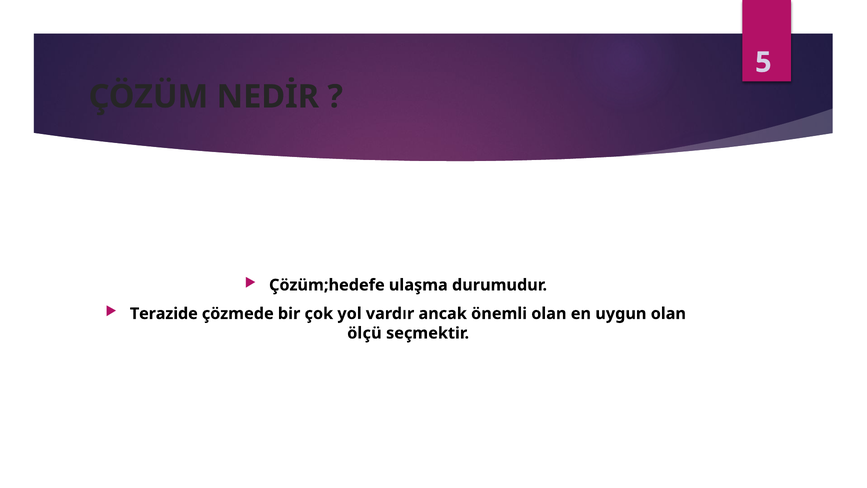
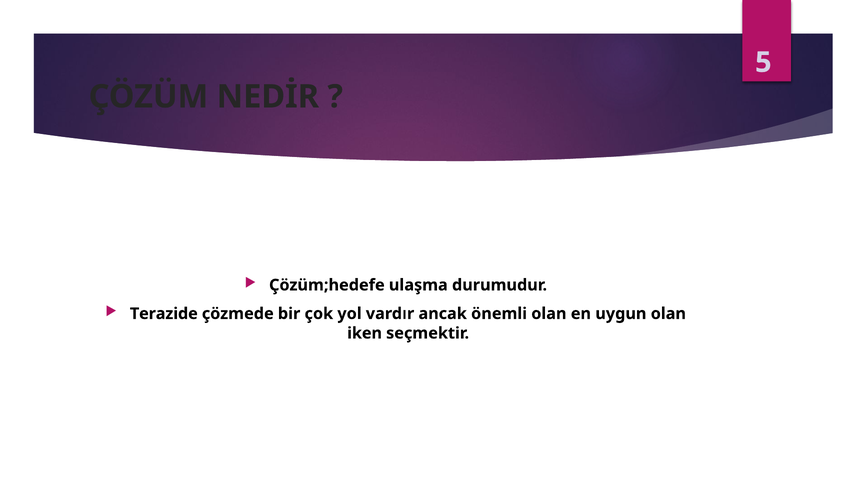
ölçü: ölçü -> iken (365, 333)
